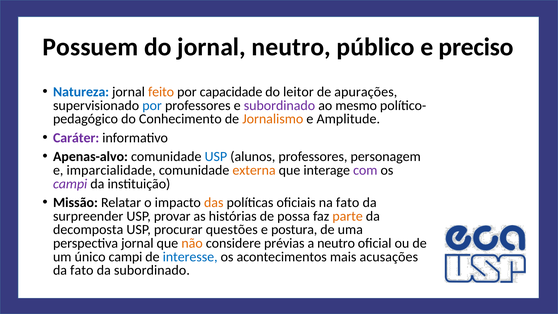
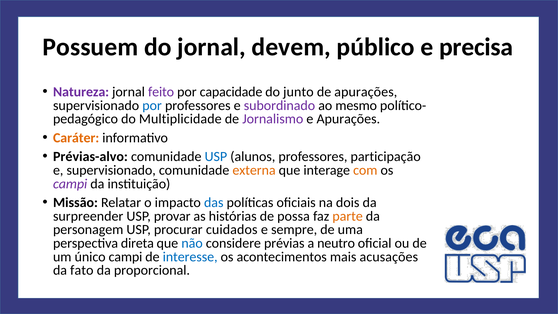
jornal neutro: neutro -> devem (291, 47)
preciso: preciso -> precisa (476, 47)
Natureza colour: blue -> purple (81, 92)
feito colour: orange -> purple (161, 92)
leitor: leitor -> junto (298, 92)
Conhecimento: Conhecimento -> Multiplicidade (180, 119)
Jornalismo colour: orange -> purple (273, 119)
e Amplitude: Amplitude -> Apurações (348, 119)
Caráter colour: purple -> orange (76, 138)
Apenas-alvo: Apenas-alvo -> Prévias-alvo (90, 157)
personagem: personagem -> participação (386, 157)
e imparcialidade: imparcialidade -> supervisionado (111, 170)
com colour: purple -> orange (365, 170)
das colour: orange -> blue (214, 202)
na fato: fato -> dois (348, 202)
decomposta: decomposta -> personagem (88, 230)
questões: questões -> cuidados (232, 230)
postura: postura -> sempre (294, 230)
perspectiva jornal: jornal -> direta (137, 243)
não colour: orange -> blue (192, 243)
da subordinado: subordinado -> proporcional (152, 270)
